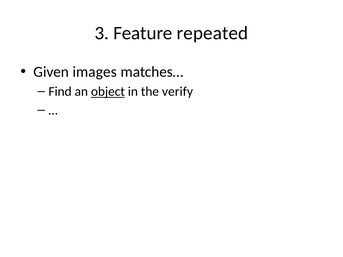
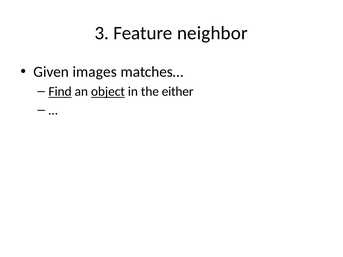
repeated: repeated -> neighbor (212, 33)
Find underline: none -> present (60, 92)
verify: verify -> either (178, 92)
